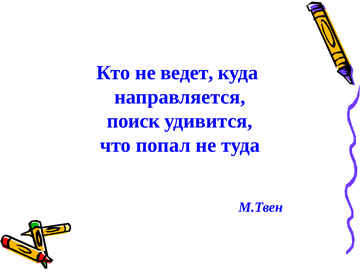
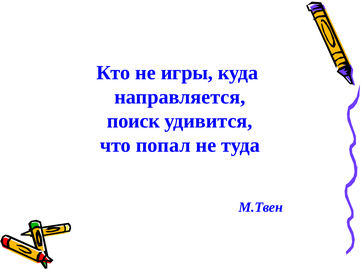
ведет: ведет -> игры (187, 73)
